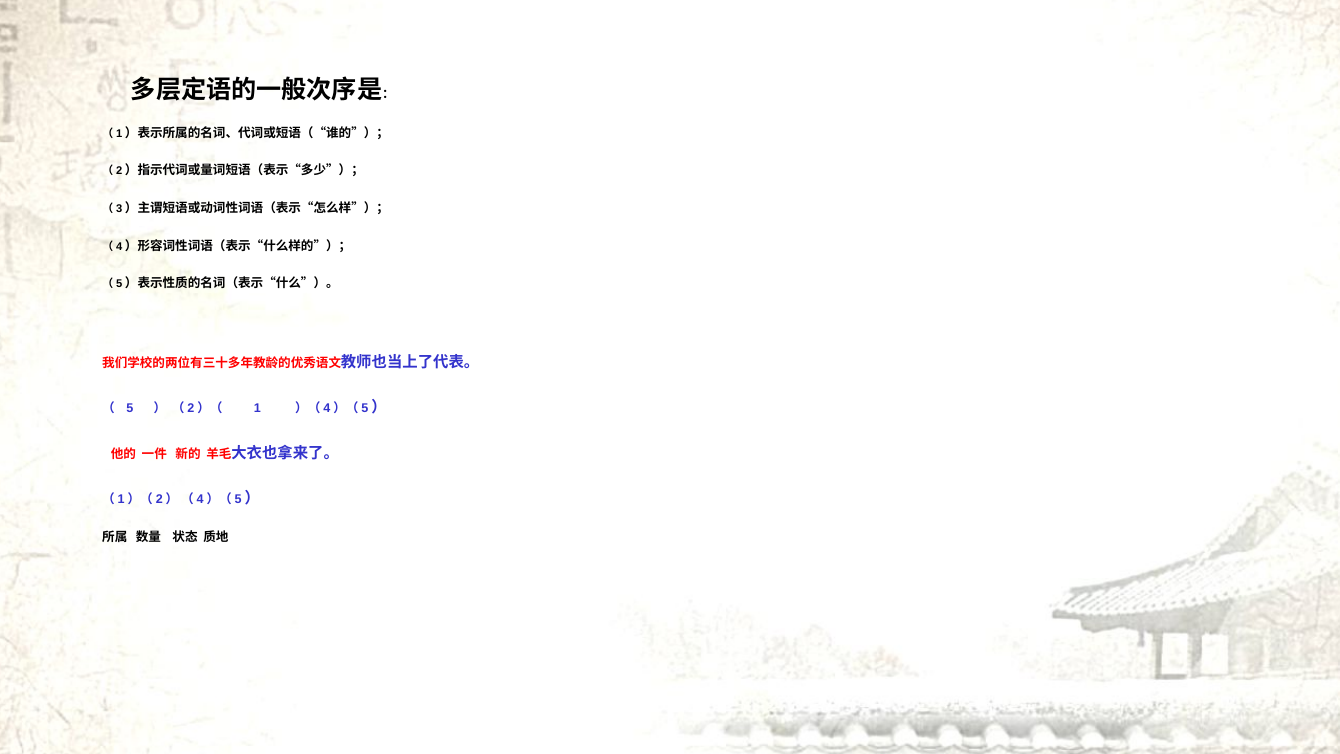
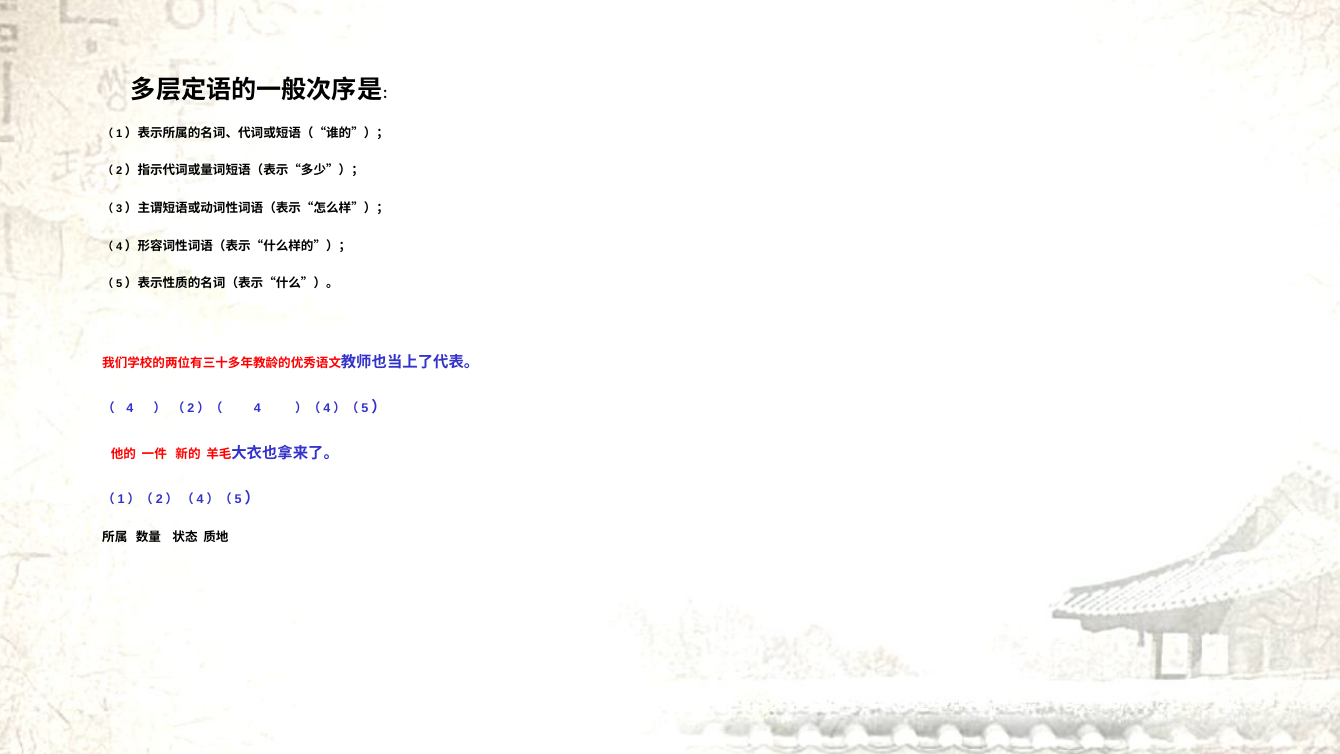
5: 5 -> 4 (130, 408)
（2）（ 1: 1 -> 4 (257, 408)
